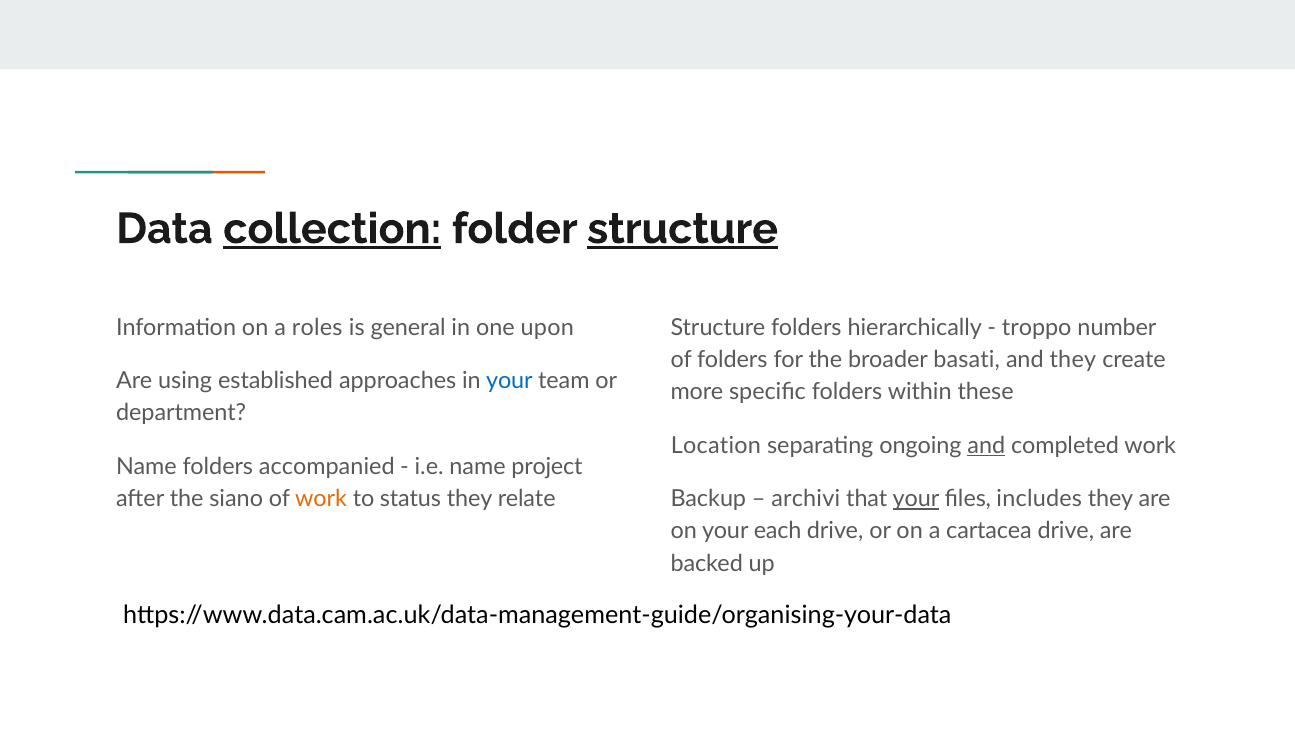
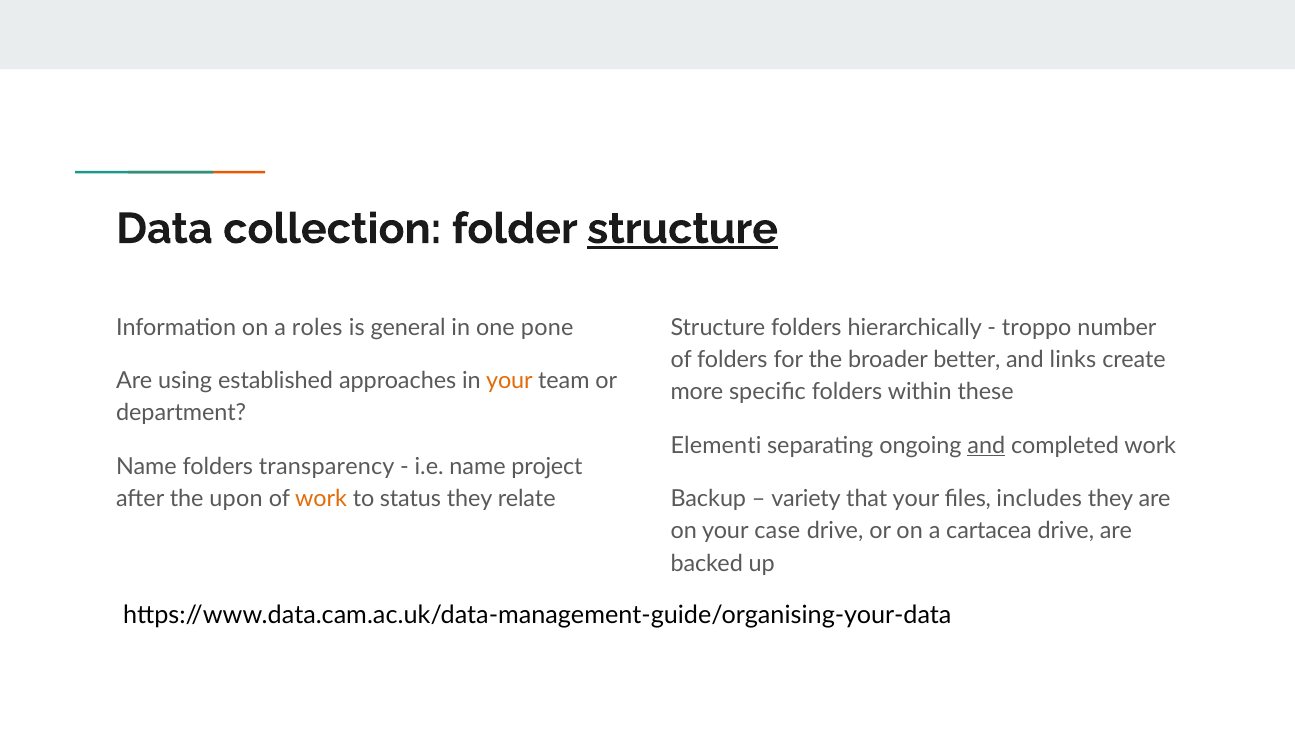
collection underline: present -> none (332, 229)
upon: upon -> pone (547, 327)
basati: basati -> better (967, 359)
and they: they -> links (1073, 359)
your colour: blue -> orange (509, 381)
Location: Location -> Elementi (716, 445)
accompanied: accompanied -> transparency (327, 467)
siano: siano -> upon (236, 499)
archivi: archivi -> variety (806, 499)
your underline: present -> none (916, 499)
each: each -> case (777, 531)
